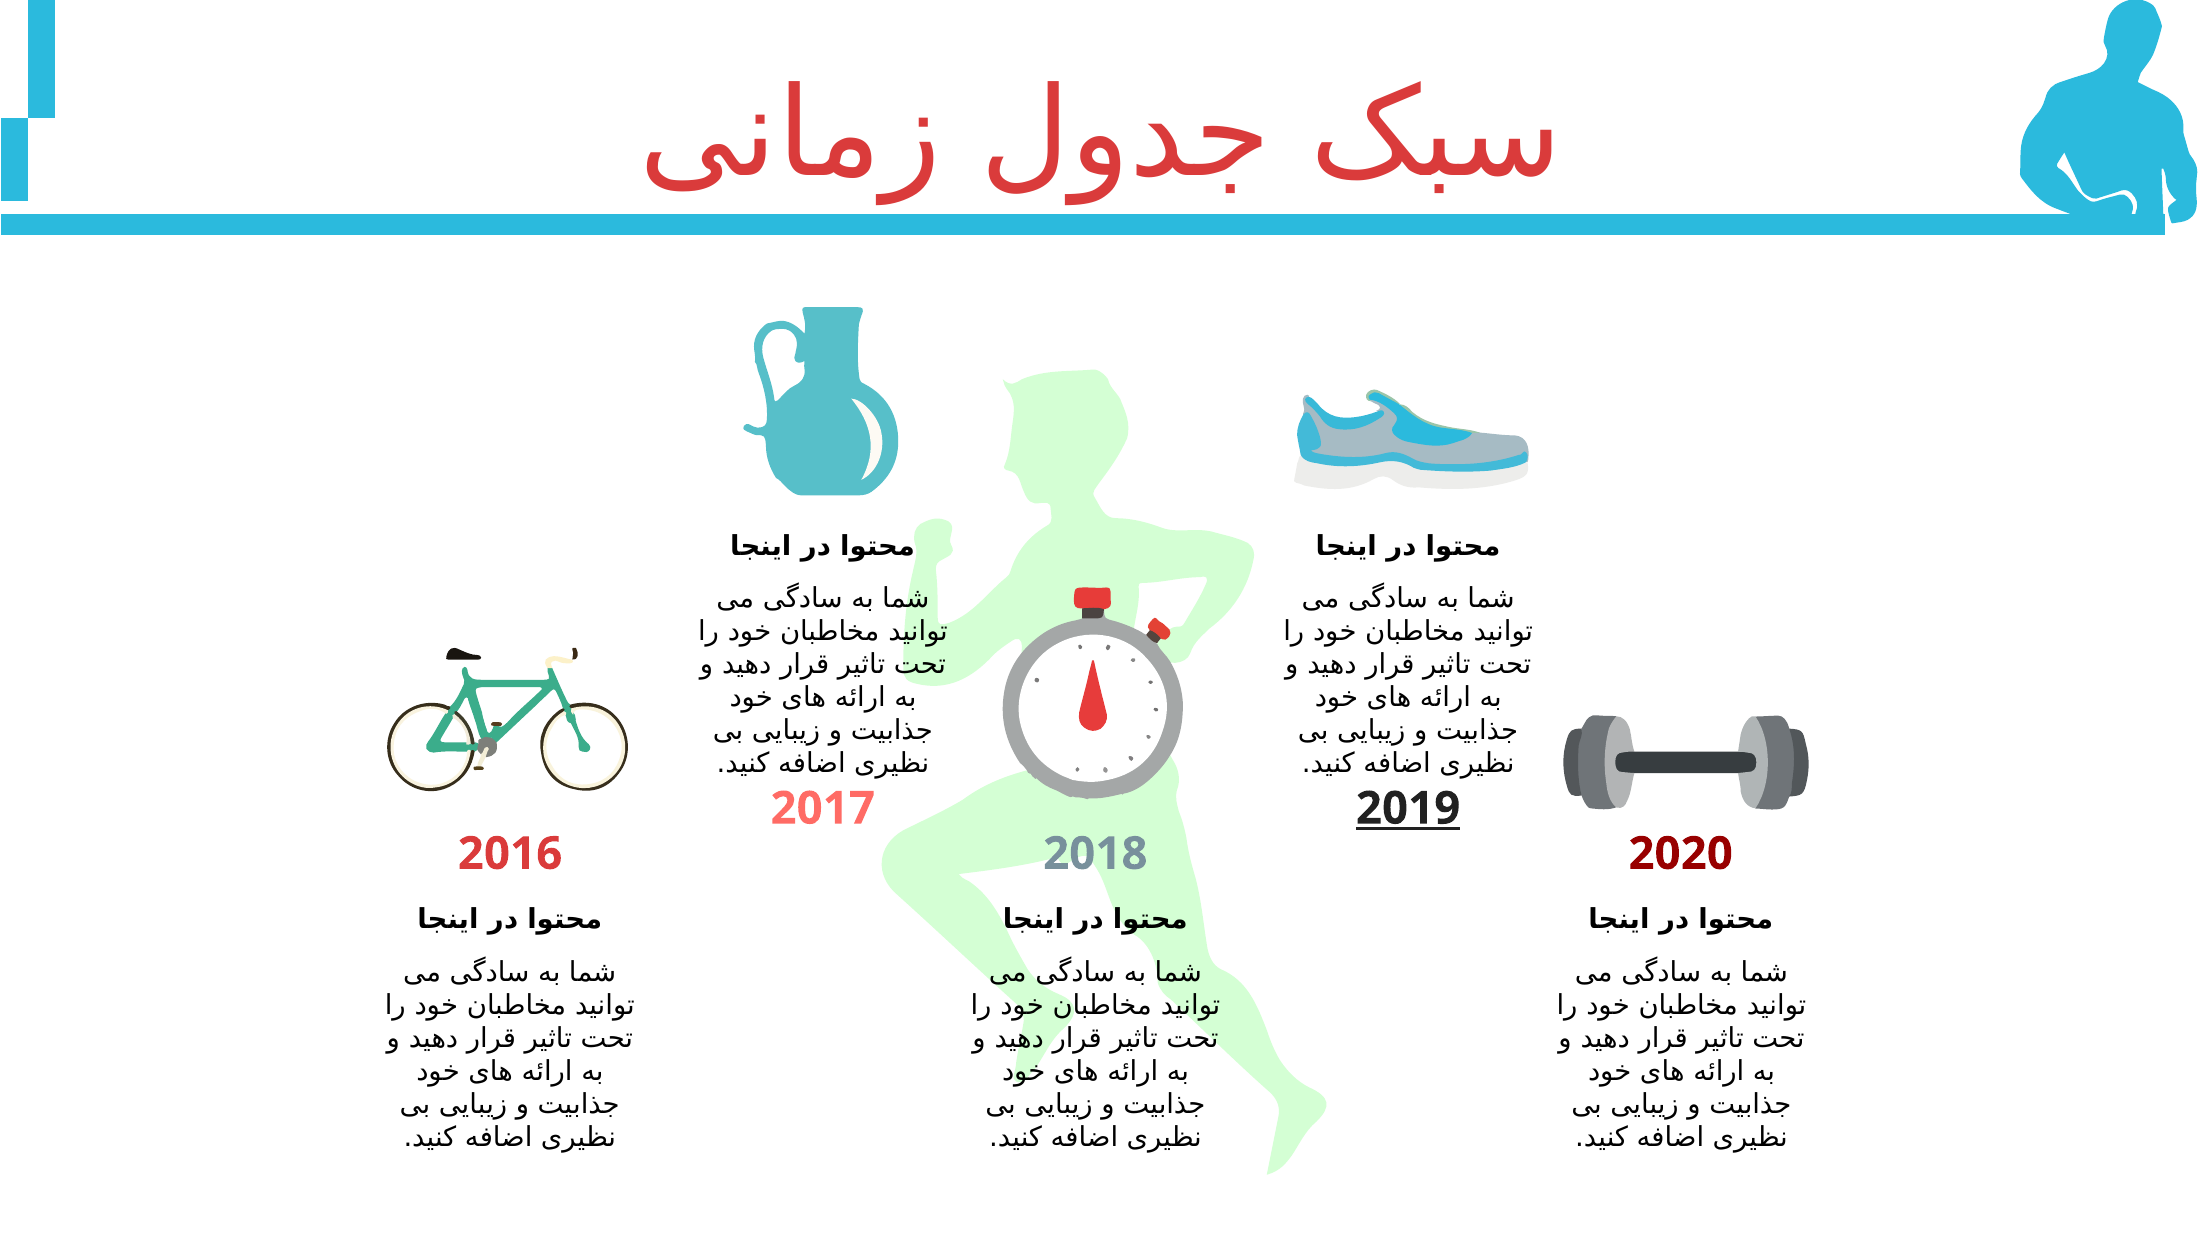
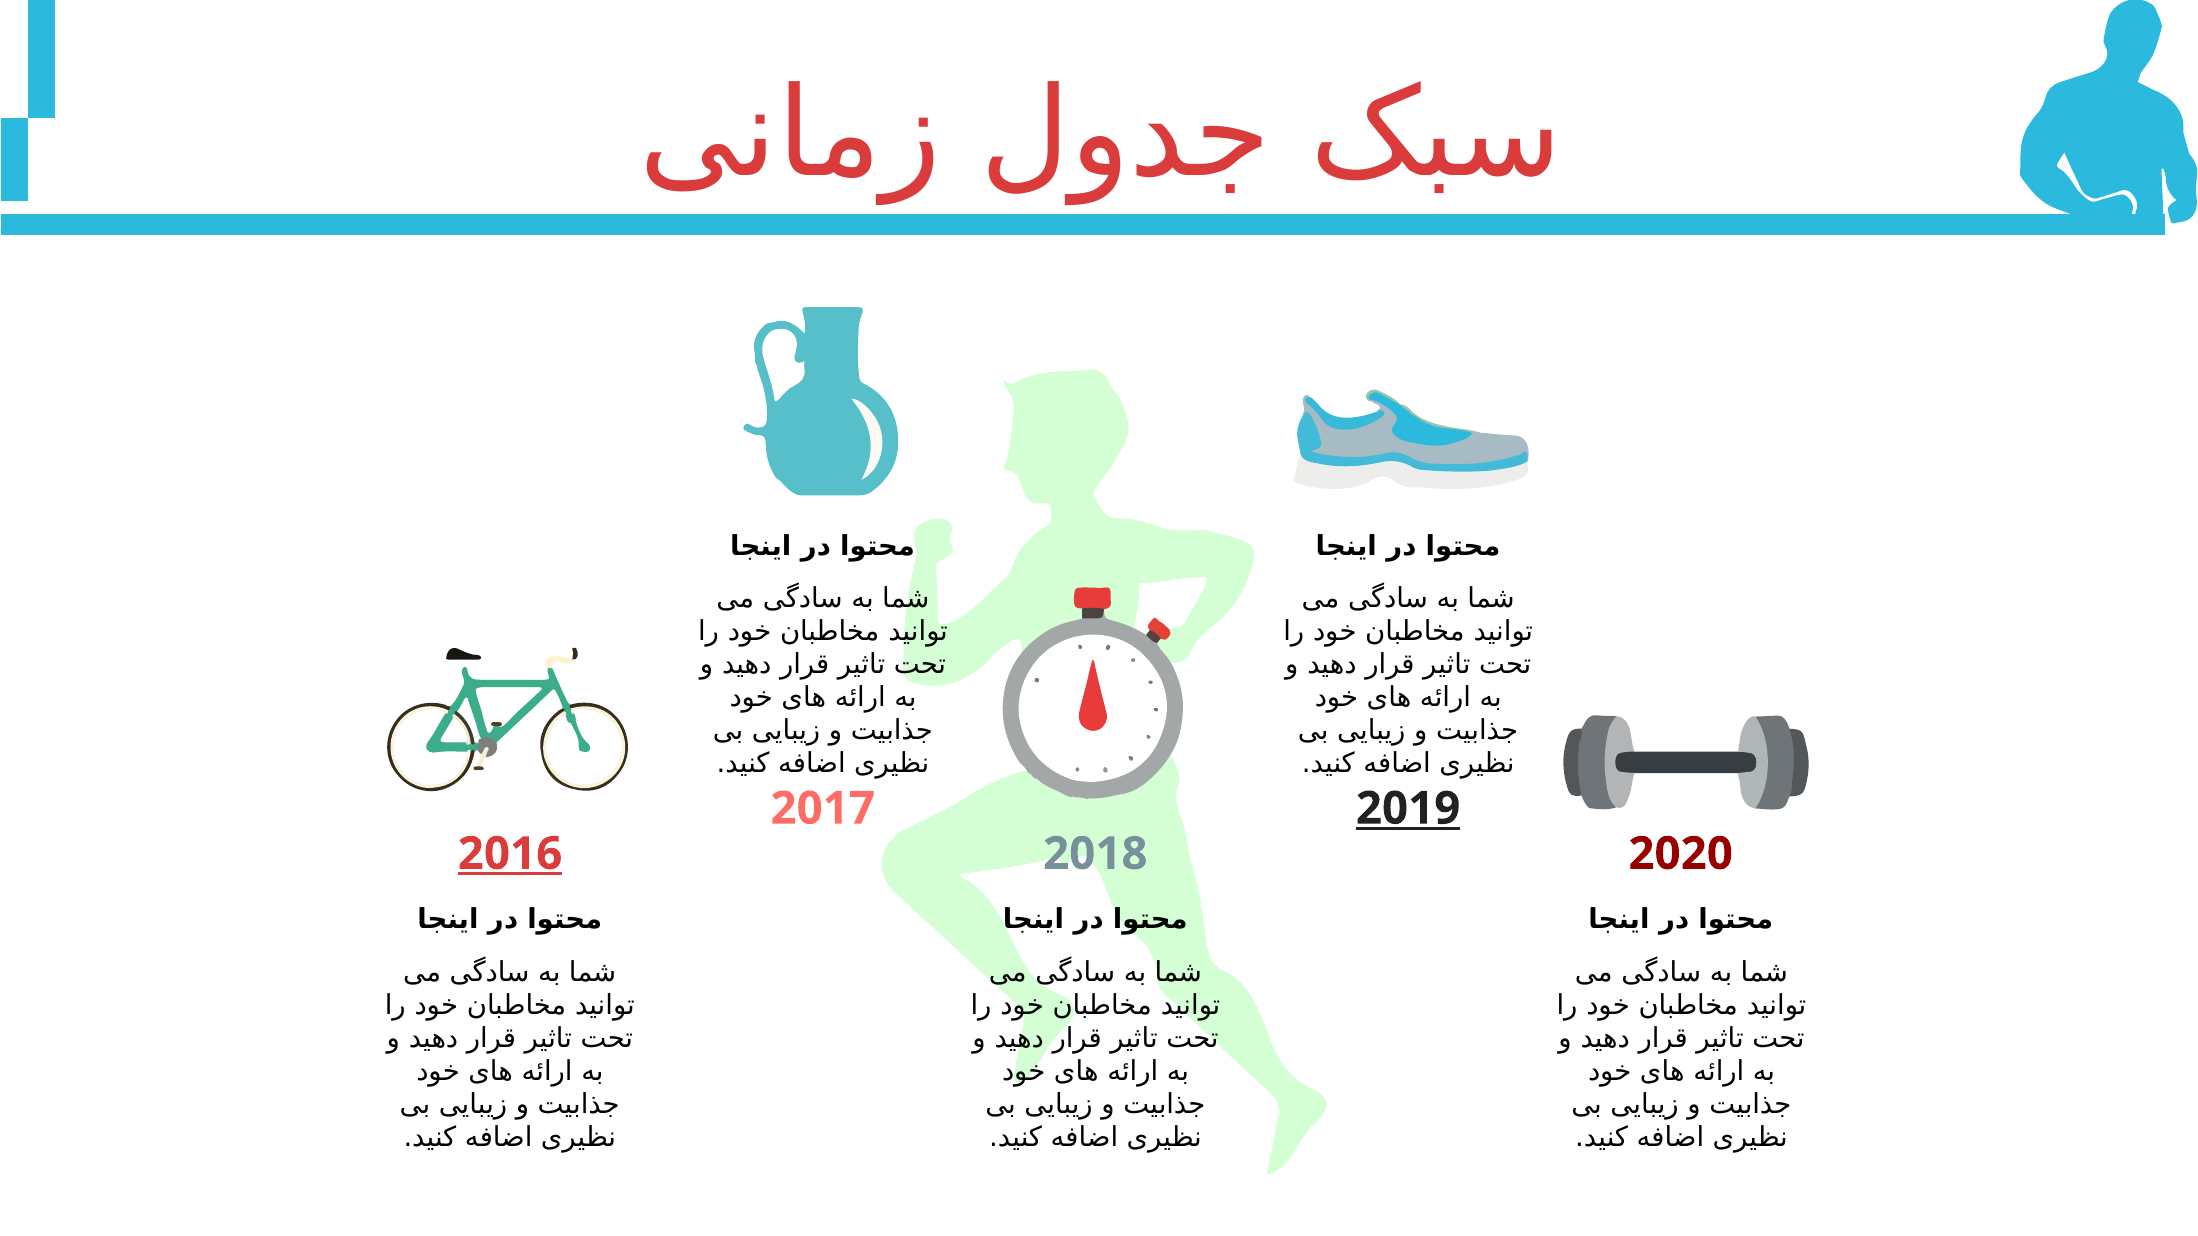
2016 underline: none -> present (510, 854)
